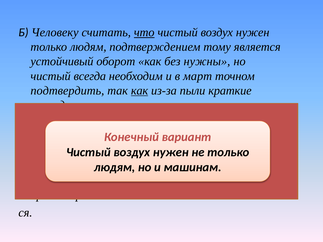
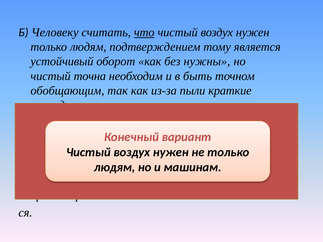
всегда: всегда -> точна (90, 76)
март: март -> быть (198, 76)
подтвердить: подтвердить -> обобщающим (67, 91)
как underline: present -> none (140, 91)
